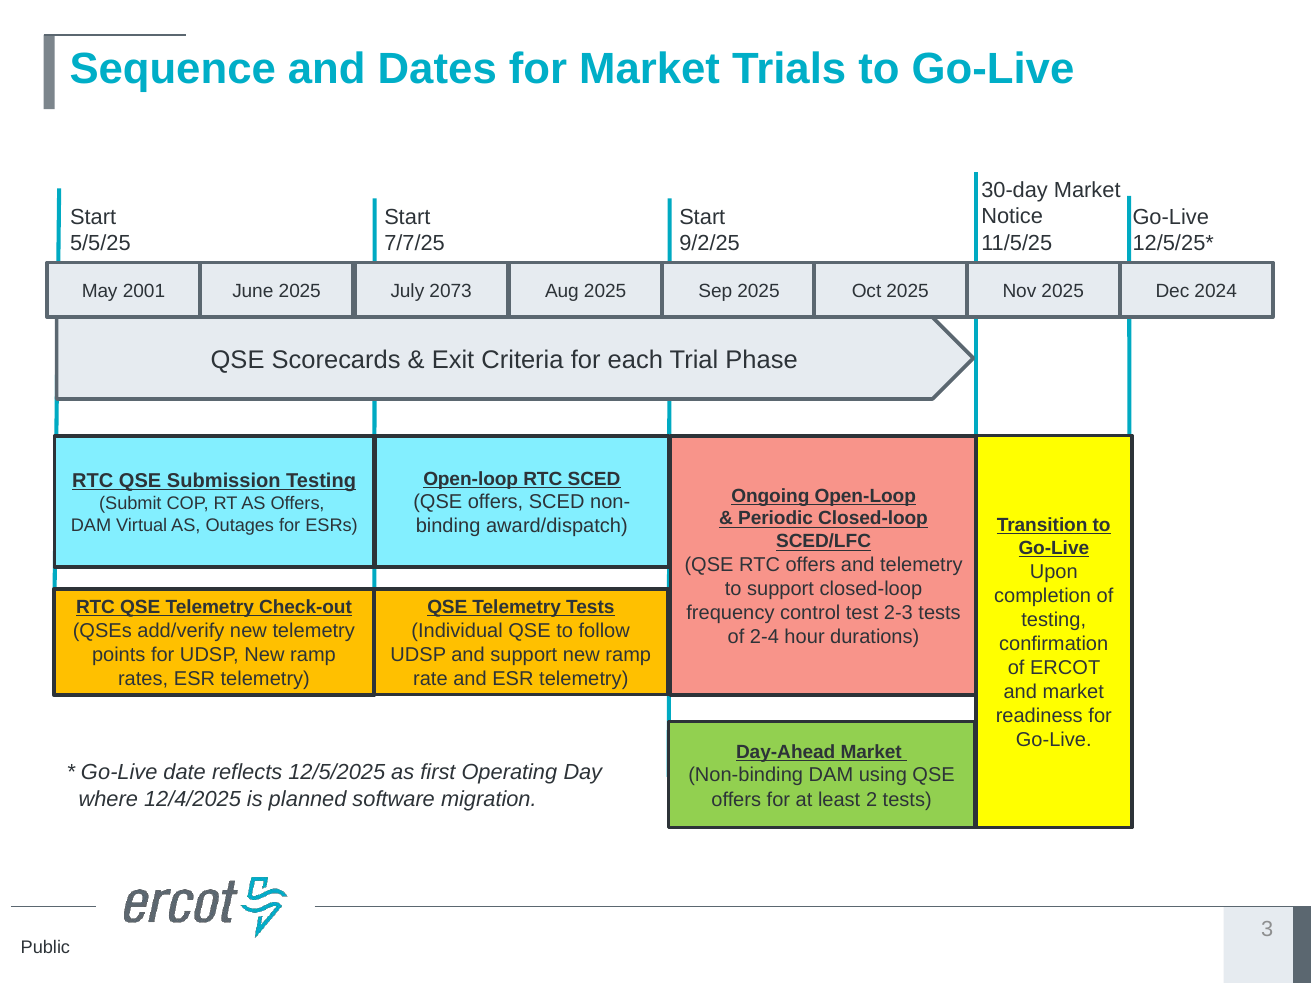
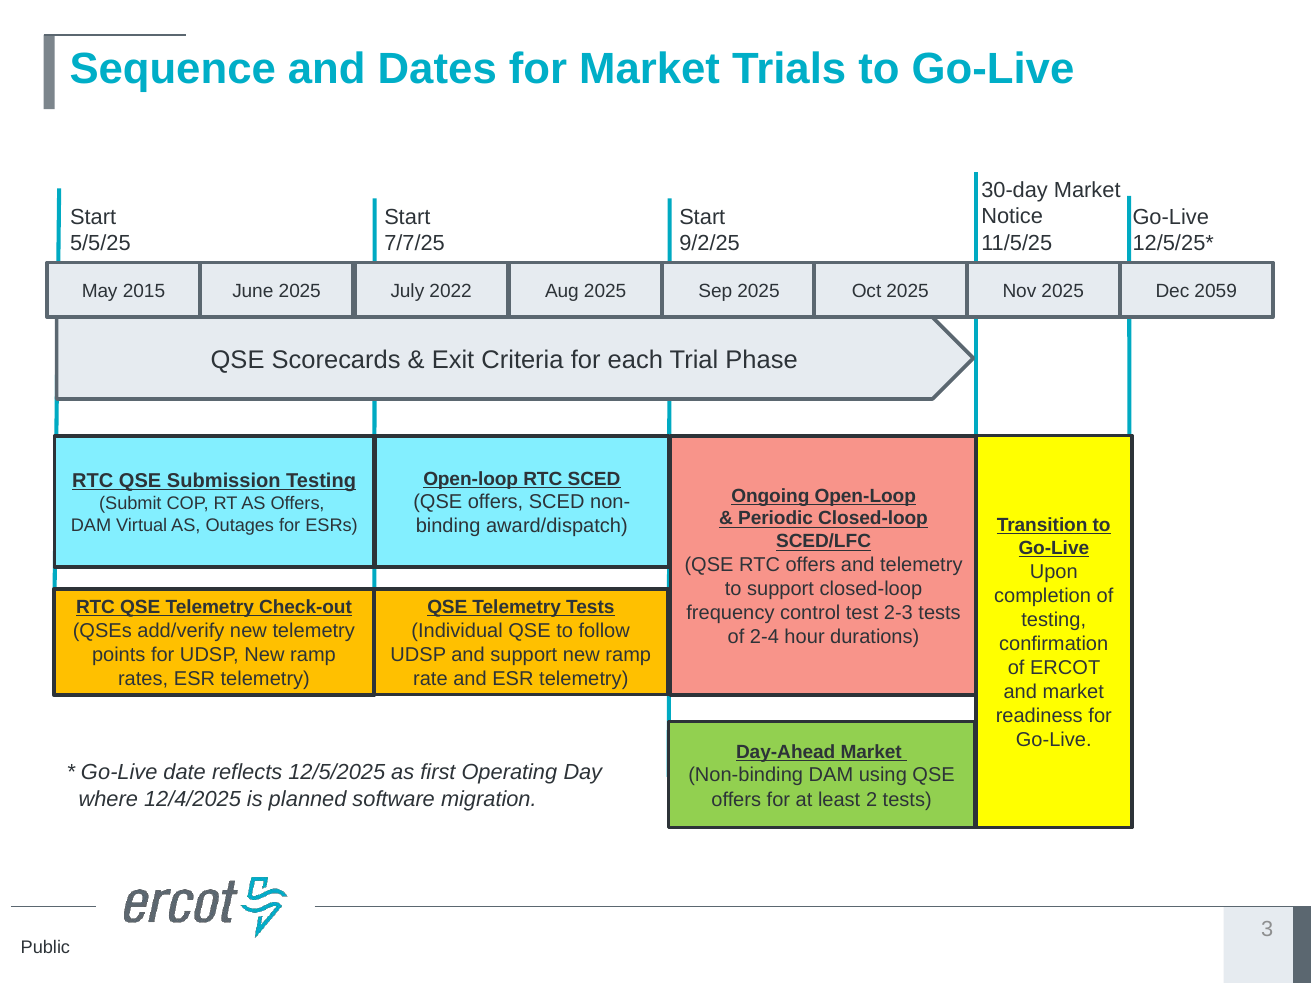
2001: 2001 -> 2015 (144, 291)
2073: 2073 -> 2022 (451, 291)
2024: 2024 -> 2059 (1216, 291)
